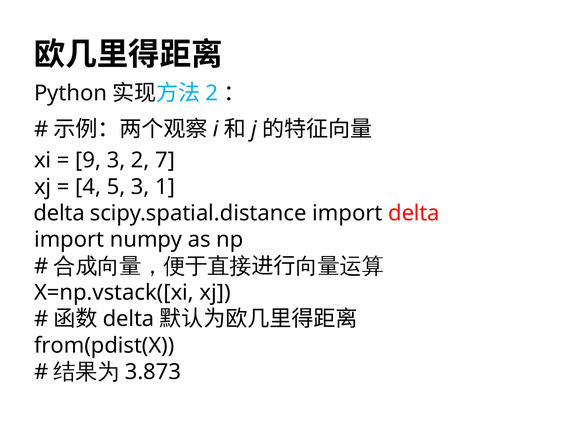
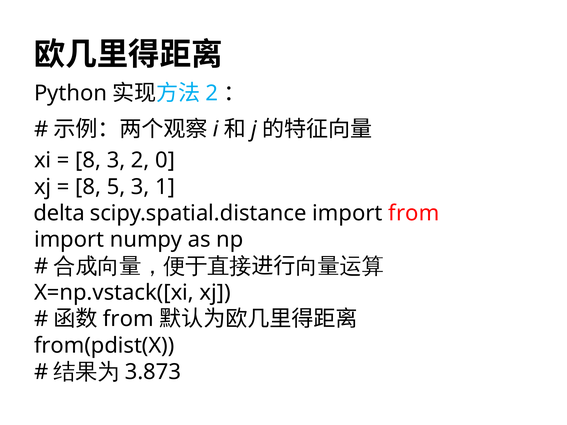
9: 9 -> 8 (88, 160)
7: 7 -> 0 (165, 160)
4: 4 -> 8 (88, 187)
import delta: delta -> from (414, 213)
delta: delta -> from (128, 319)
